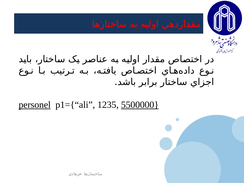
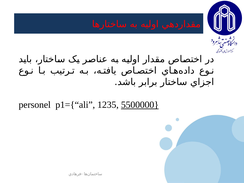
personel underline: present -> none (35, 105)
